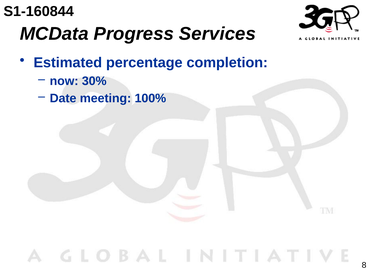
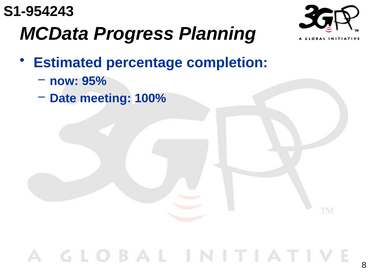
S1-160844: S1-160844 -> S1-954243 (39, 11)
Services: Services -> Planning (218, 34)
30%: 30% -> 95% (94, 81)
